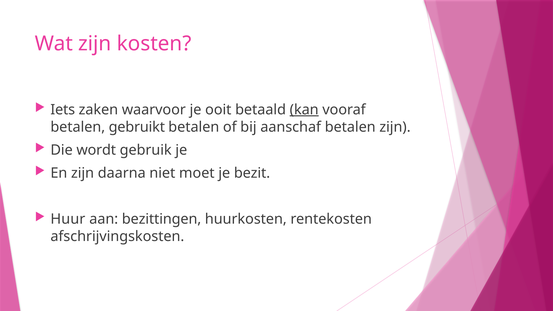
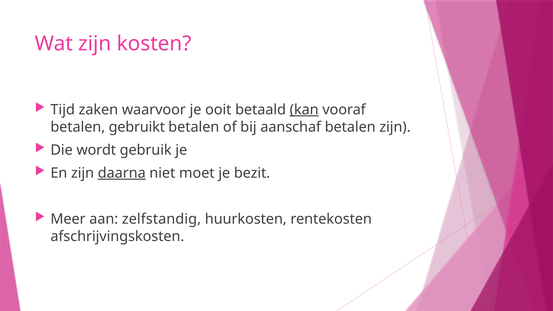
Iets: Iets -> Tijd (63, 110)
daarna underline: none -> present (122, 173)
Huur: Huur -> Meer (68, 219)
bezittingen: bezittingen -> zelfstandig (161, 219)
